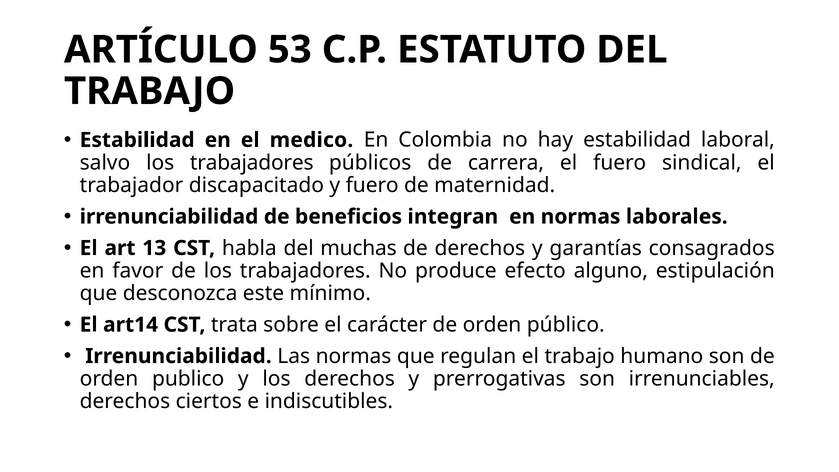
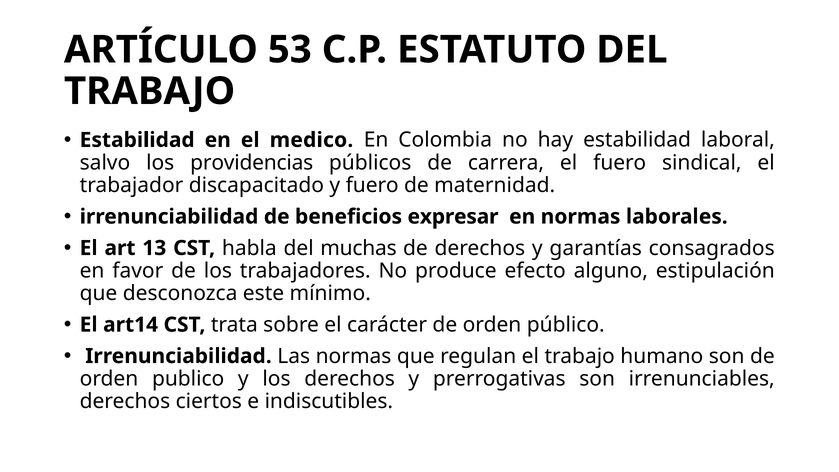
salvo los trabajadores: trabajadores -> providencias (252, 163)
integran: integran -> expresar (453, 217)
